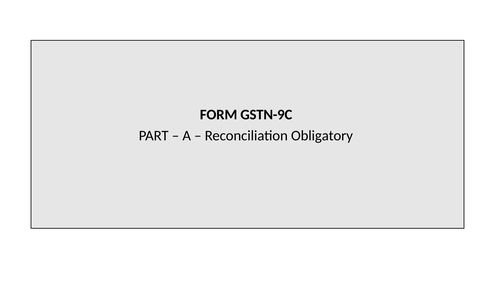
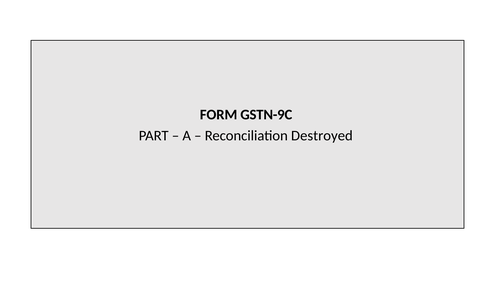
Obligatory: Obligatory -> Destroyed (322, 136)
